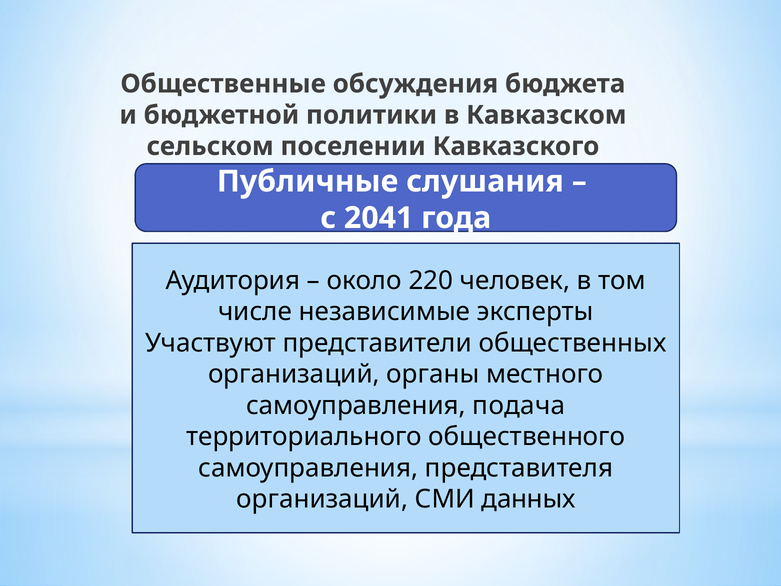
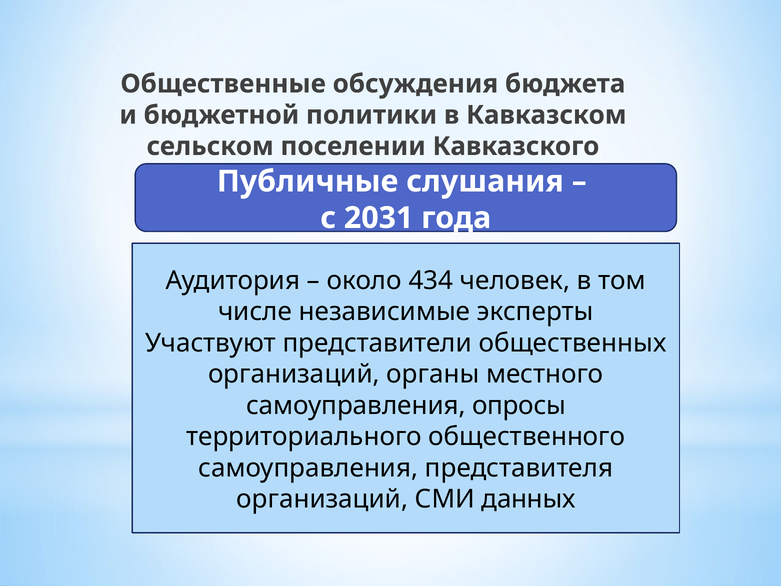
2041: 2041 -> 2031 (379, 218)
220: 220 -> 434 (431, 280)
подача: подача -> опросы (519, 405)
